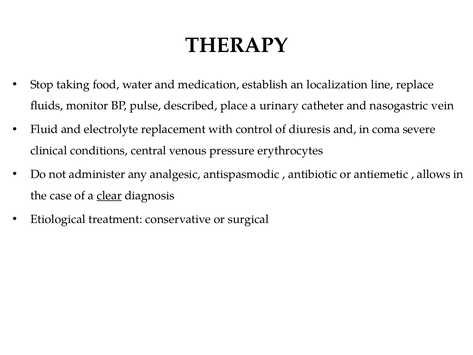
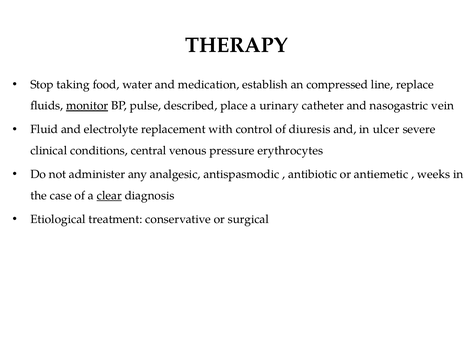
localization: localization -> compressed (337, 84)
monitor underline: none -> present (87, 106)
coma: coma -> ulcer (386, 129)
allows: allows -> weeks (434, 174)
